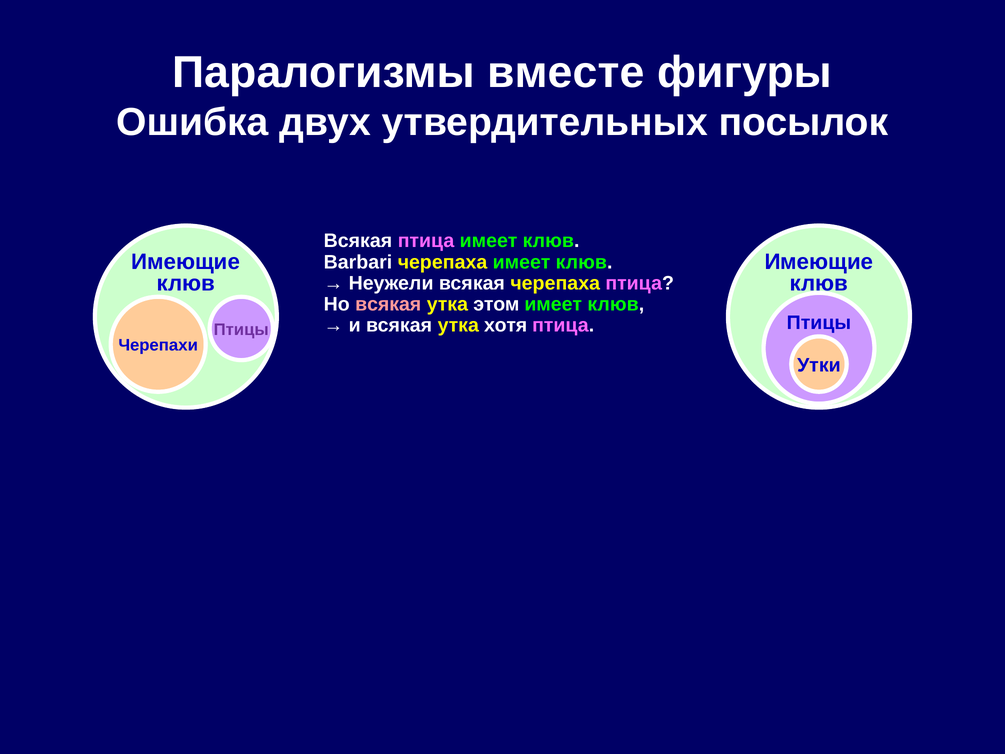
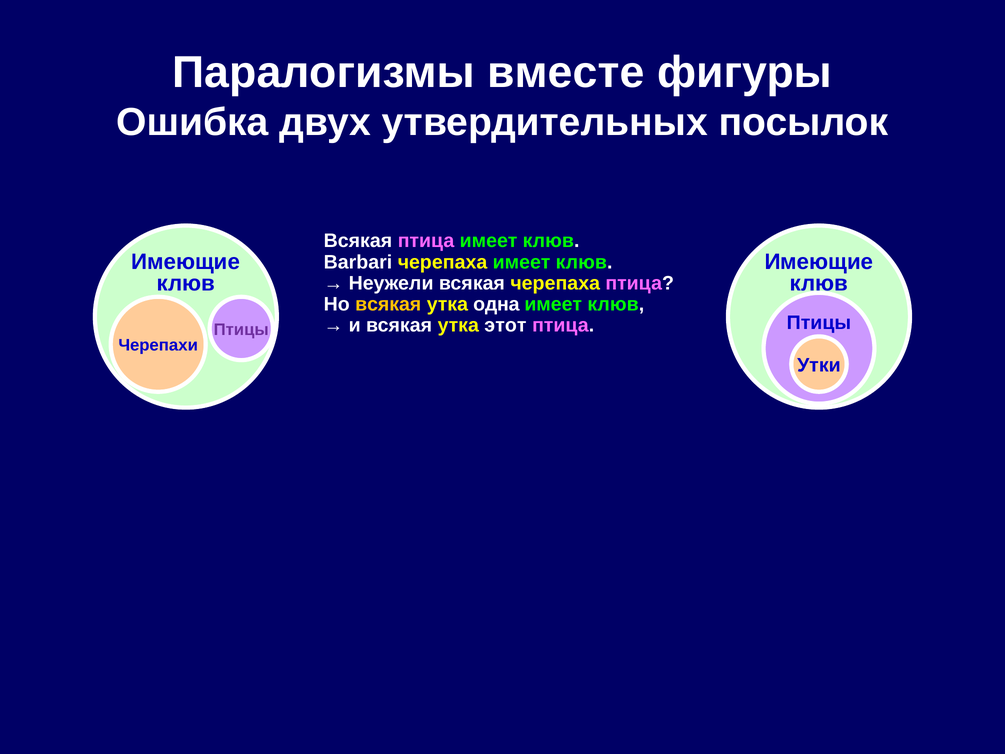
всякая colour: pink -> yellow (388, 304)
этом: этом -> одна (496, 304)
хотя: хотя -> этот (505, 325)
